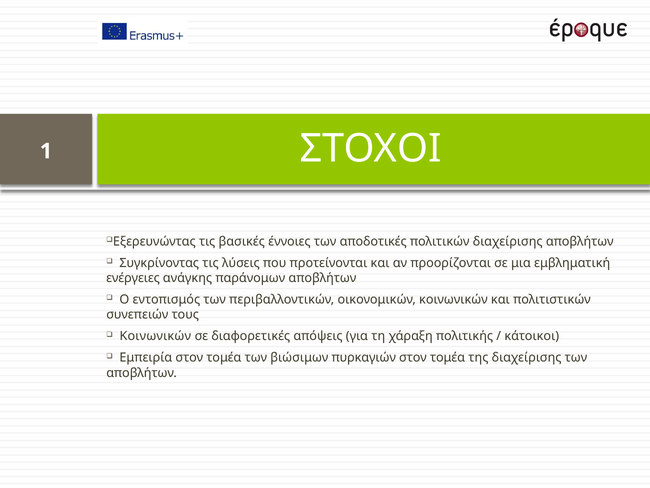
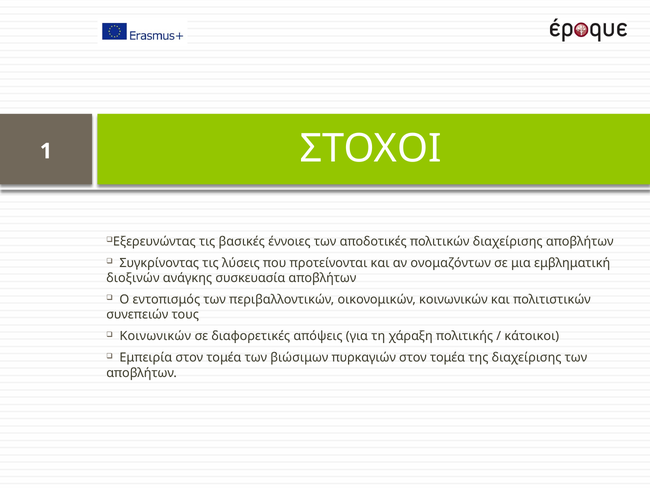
προορίζονται: προορίζονται -> ονομαζόντων (451, 263)
ενέργειες: ενέργειες -> διοξινών (133, 278)
παράνομων: παράνομων -> συσκευασία (250, 278)
